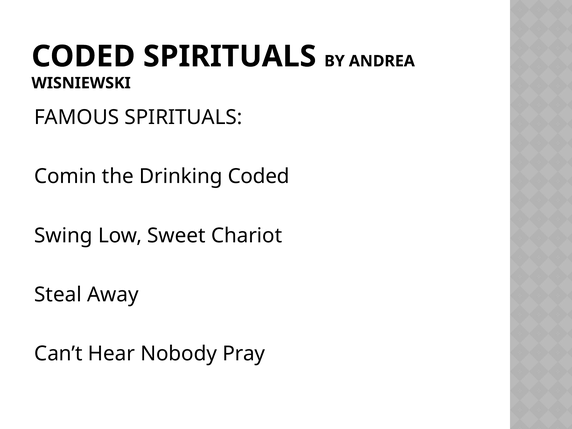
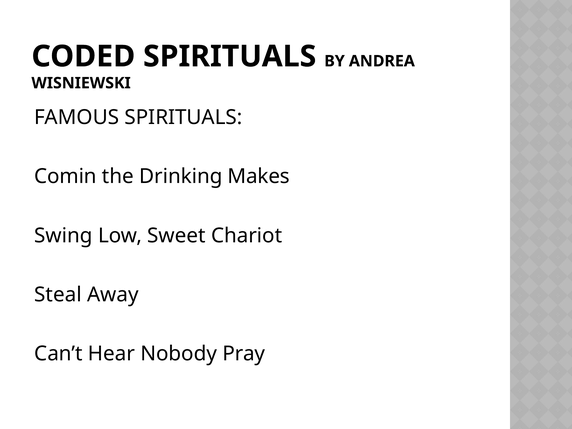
Drinking Coded: Coded -> Makes (259, 176)
